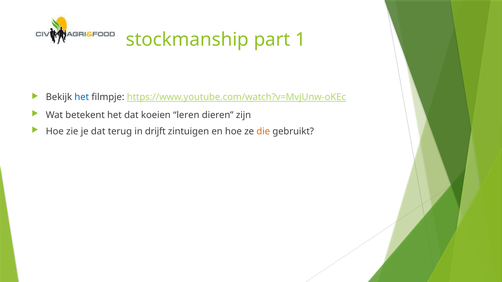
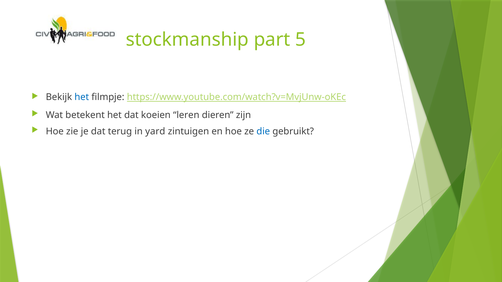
1: 1 -> 5 (301, 40)
drijft: drijft -> yard (155, 132)
die colour: orange -> blue (263, 132)
